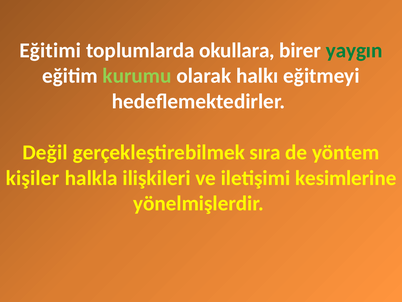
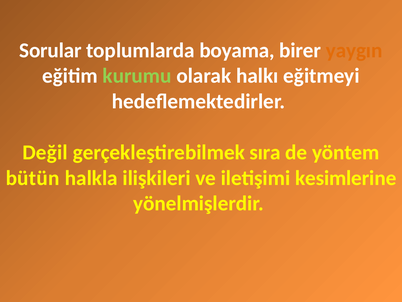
Eğitimi: Eğitimi -> Sorular (50, 50)
okullara: okullara -> boyama (237, 50)
yaygın colour: green -> orange (354, 50)
kişiler: kişiler -> bütün (33, 178)
